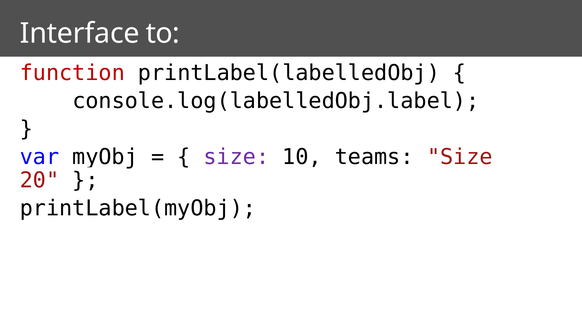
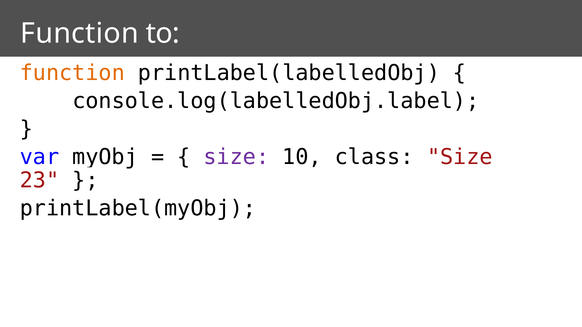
Interface: Interface -> Function (80, 33)
function colour: red -> orange (72, 73)
teams: teams -> class (374, 157)
20: 20 -> 23 (40, 181)
